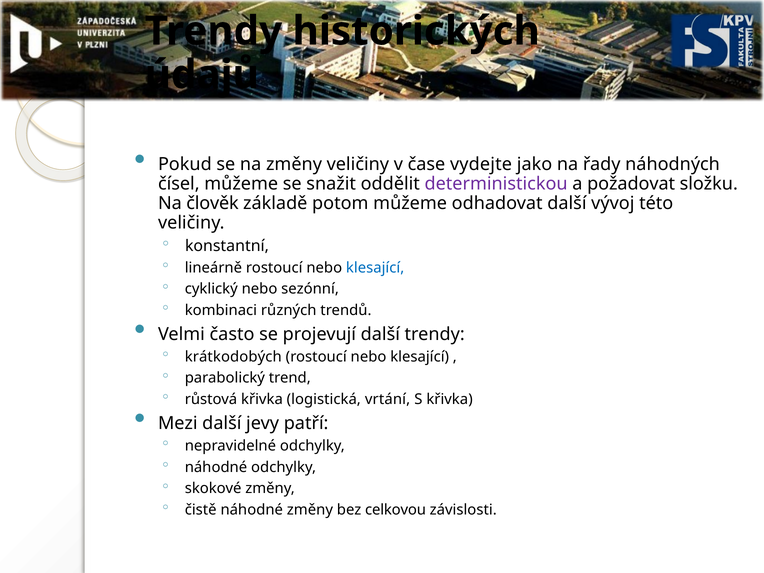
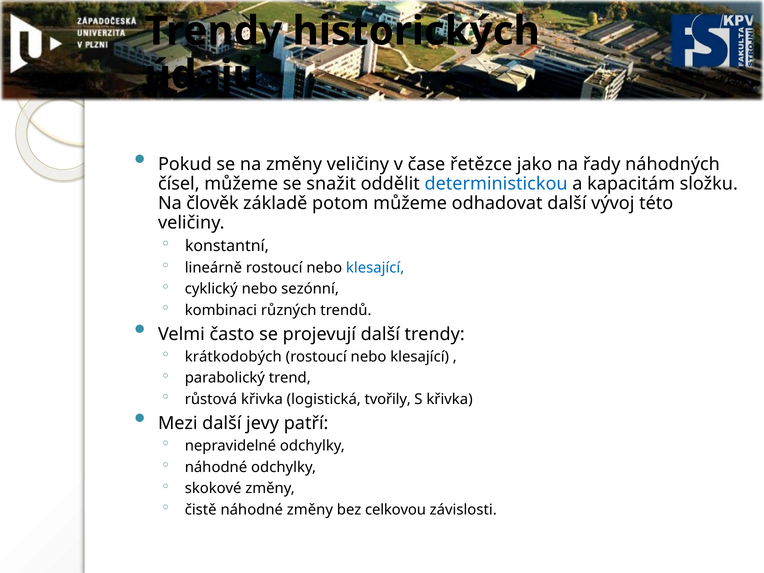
vydejte: vydejte -> řetězce (481, 164)
deterministickou colour: purple -> blue (496, 184)
požadovat: požadovat -> kapacitám (631, 184)
vrtání: vrtání -> tvořily (388, 399)
